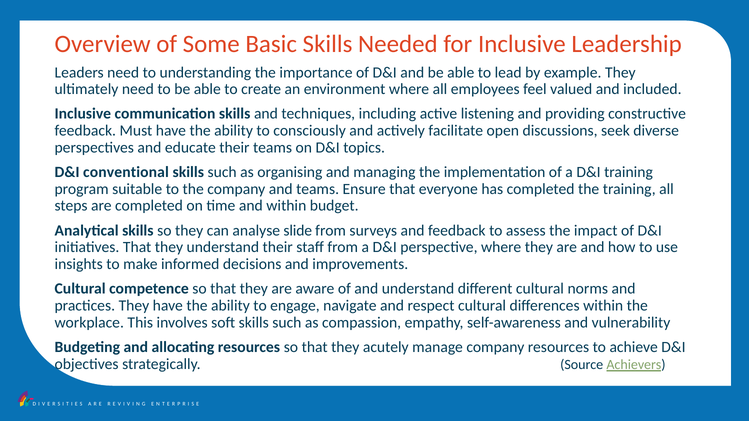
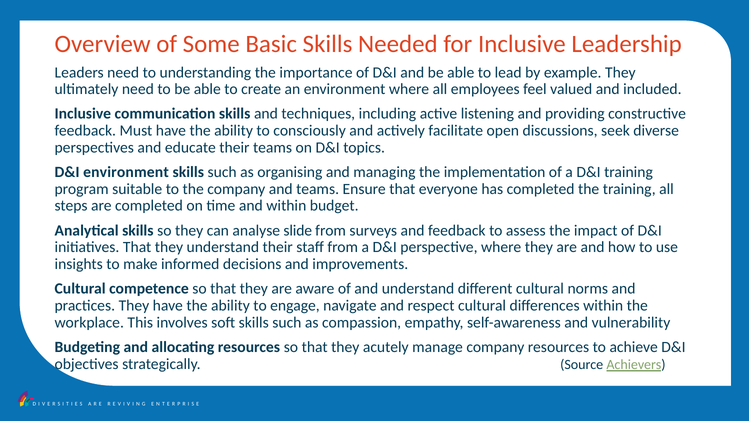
D&I conventional: conventional -> environment (126, 172)
